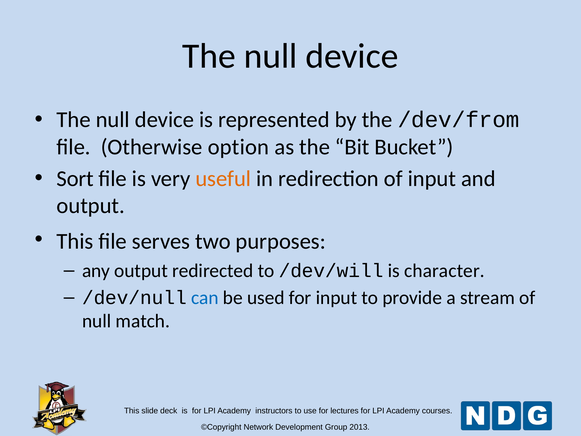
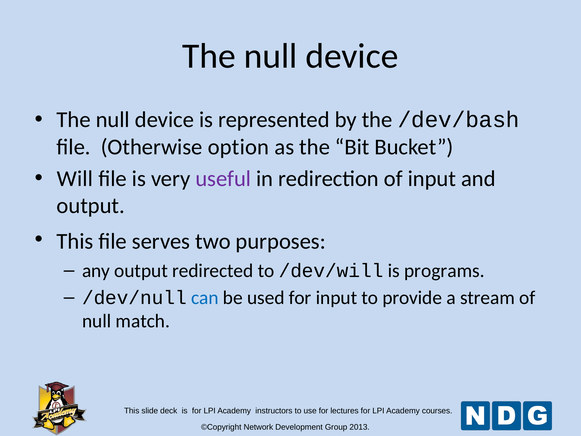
/dev/from: /dev/from -> /dev/bash (459, 120)
Sort: Sort -> Will (75, 179)
useful colour: orange -> purple (223, 179)
character: character -> programs (444, 271)
